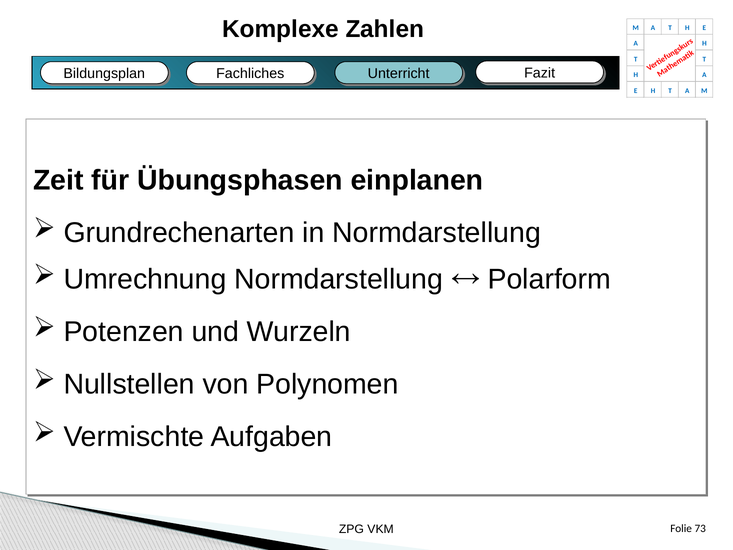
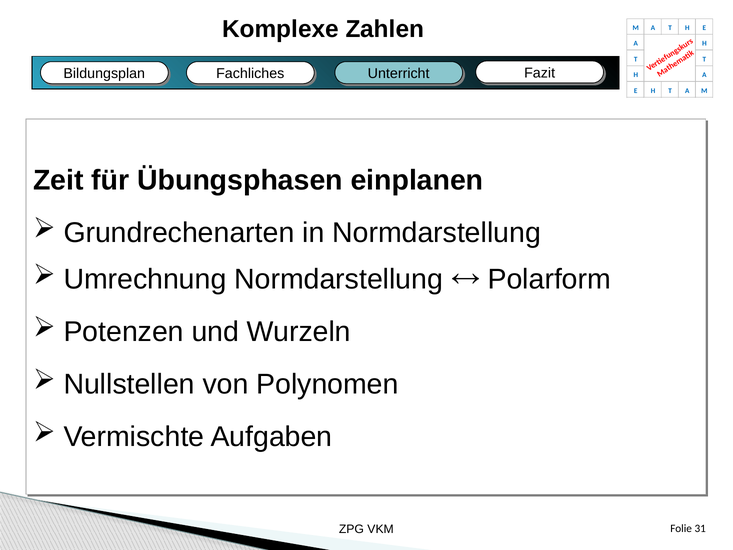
73: 73 -> 31 (700, 528)
